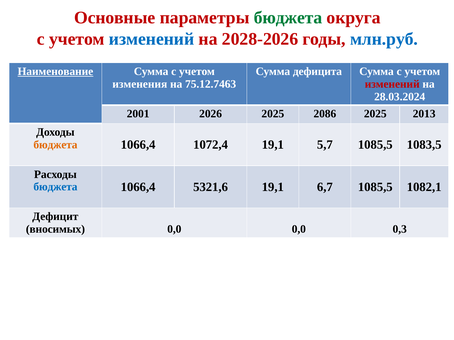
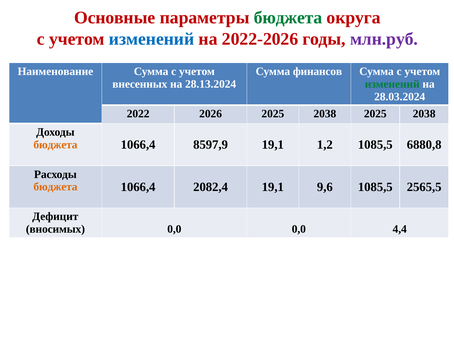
2028-2026: 2028-2026 -> 2022-2026 (260, 39)
млн.руб colour: blue -> purple (384, 39)
Наименование underline: present -> none (55, 72)
дефицита: дефицита -> финансов (318, 72)
изменения: изменения -> внесенных (140, 84)
75.12.7463: 75.12.7463 -> 28.13.2024 (211, 84)
изменений colour: red -> green (392, 84)
2001: 2001 -> 2022 (138, 114)
2026 2025 2086: 2086 -> 2038 (325, 114)
2013: 2013 -> 2038 (424, 114)
1072,4: 1072,4 -> 8597,9 (211, 145)
5,7: 5,7 -> 1,2 (325, 145)
1083,5: 1083,5 -> 6880,8 (424, 145)
бюджета colour: blue -> orange (55, 187)
5321,6: 5321,6 -> 2082,4 (211, 187)
6,7: 6,7 -> 9,6 (325, 187)
1082,1: 1082,1 -> 2565,5 (424, 187)
0,3: 0,3 -> 4,4 (400, 229)
